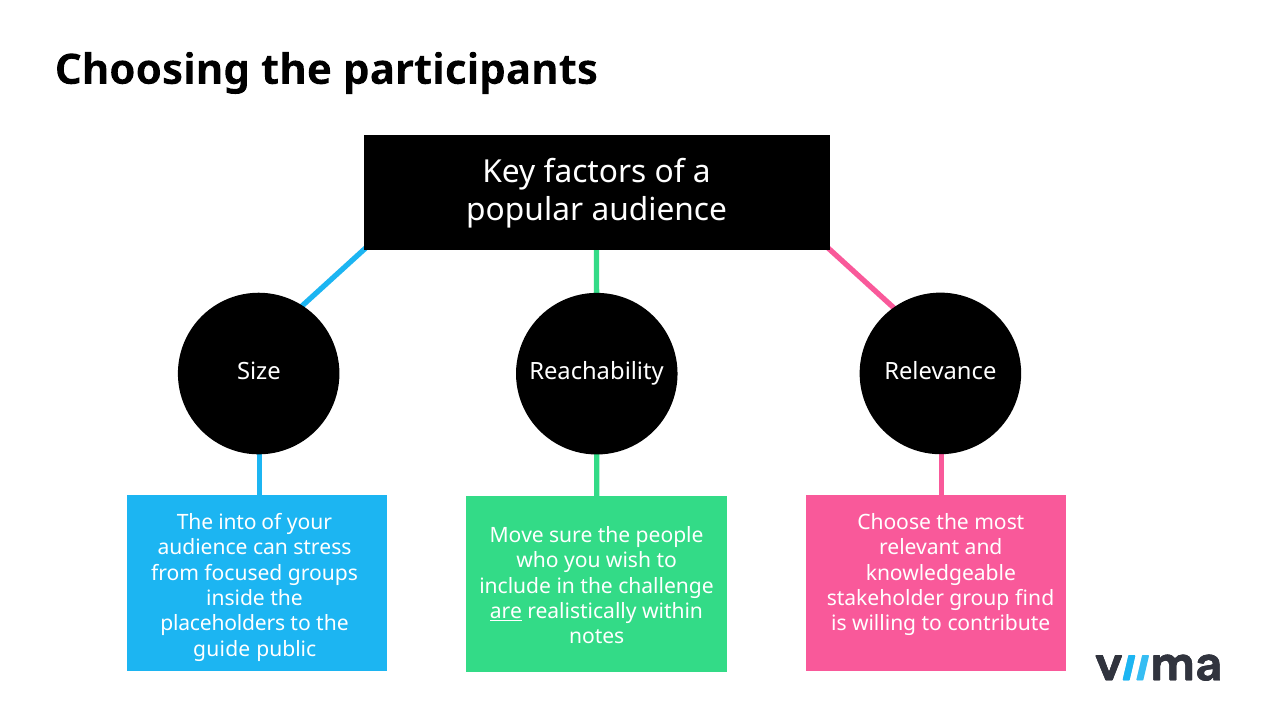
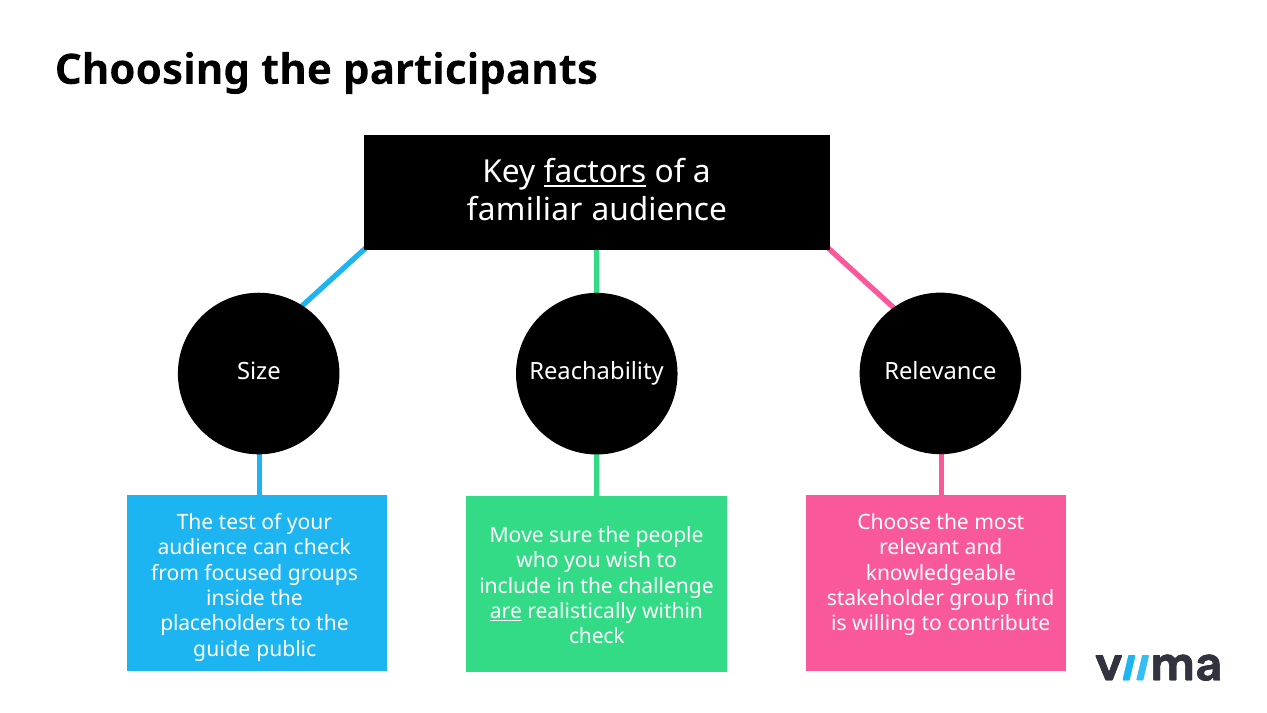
factors underline: none -> present (595, 172)
popular: popular -> familiar (525, 210)
into: into -> test (237, 522)
can stress: stress -> check (322, 548)
notes: notes -> check (597, 637)
